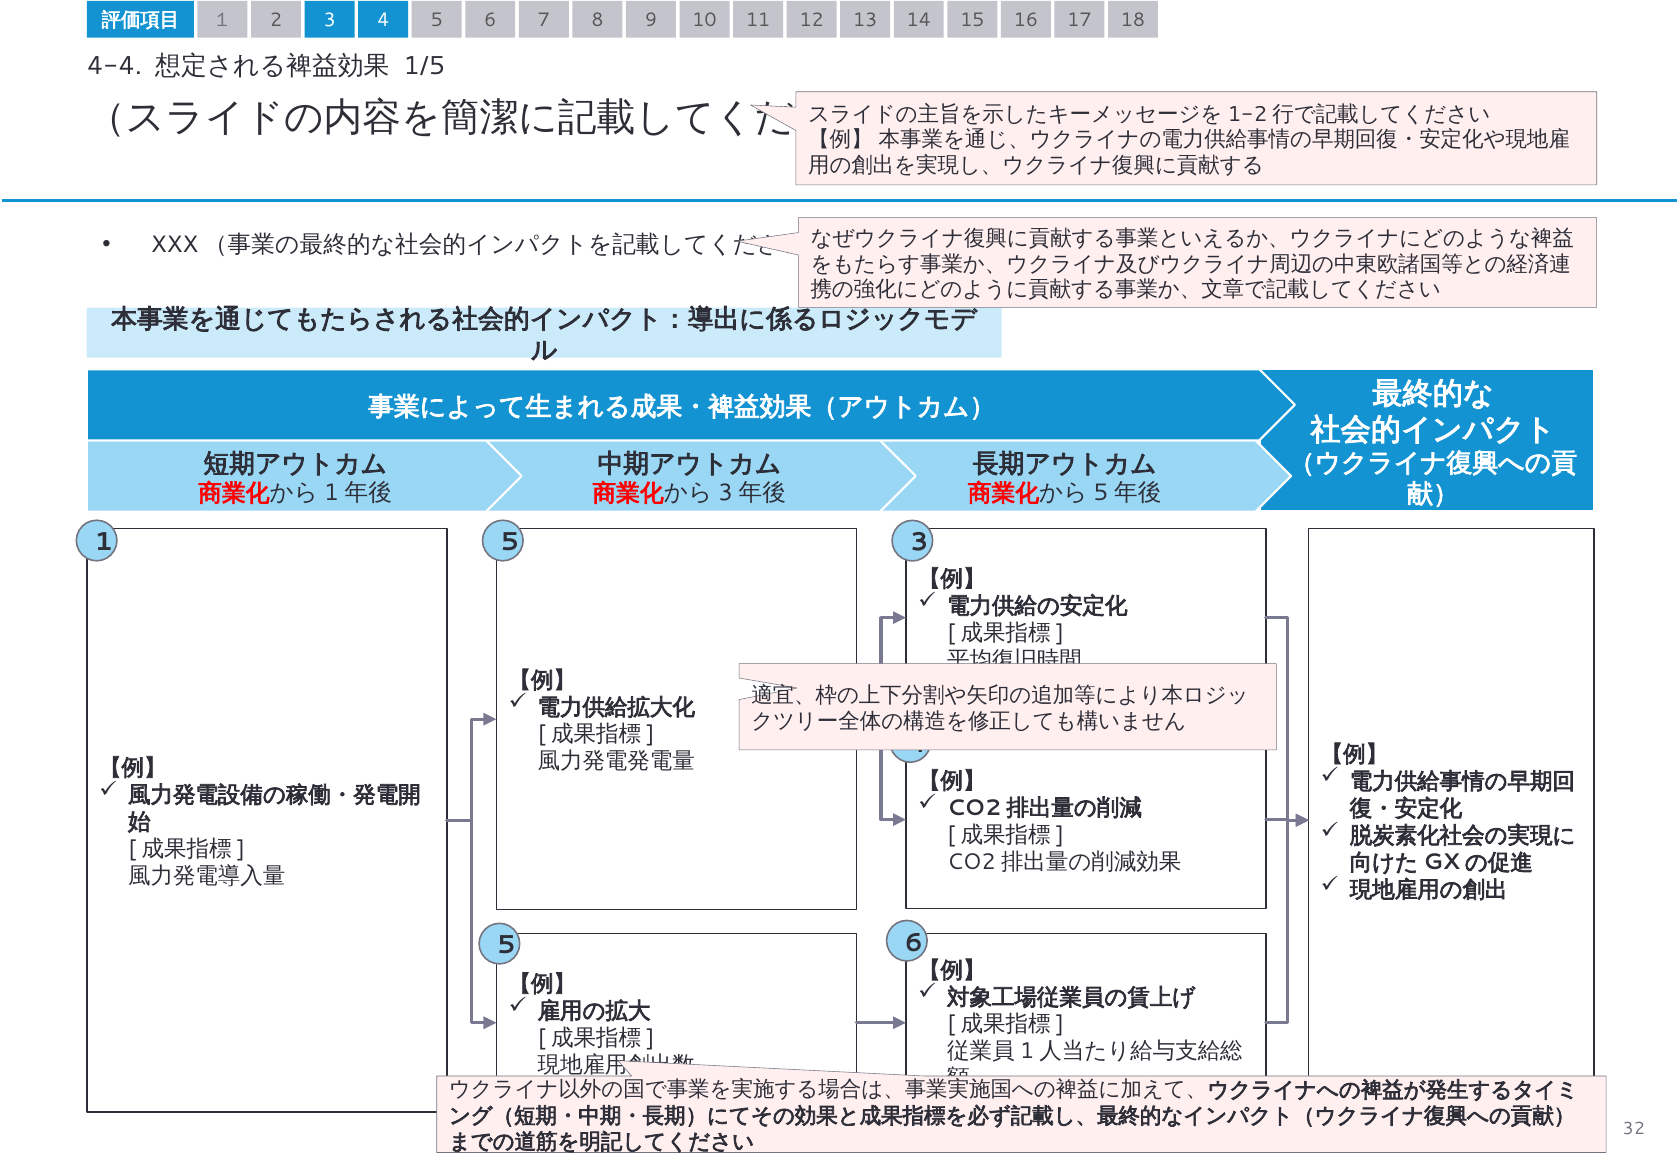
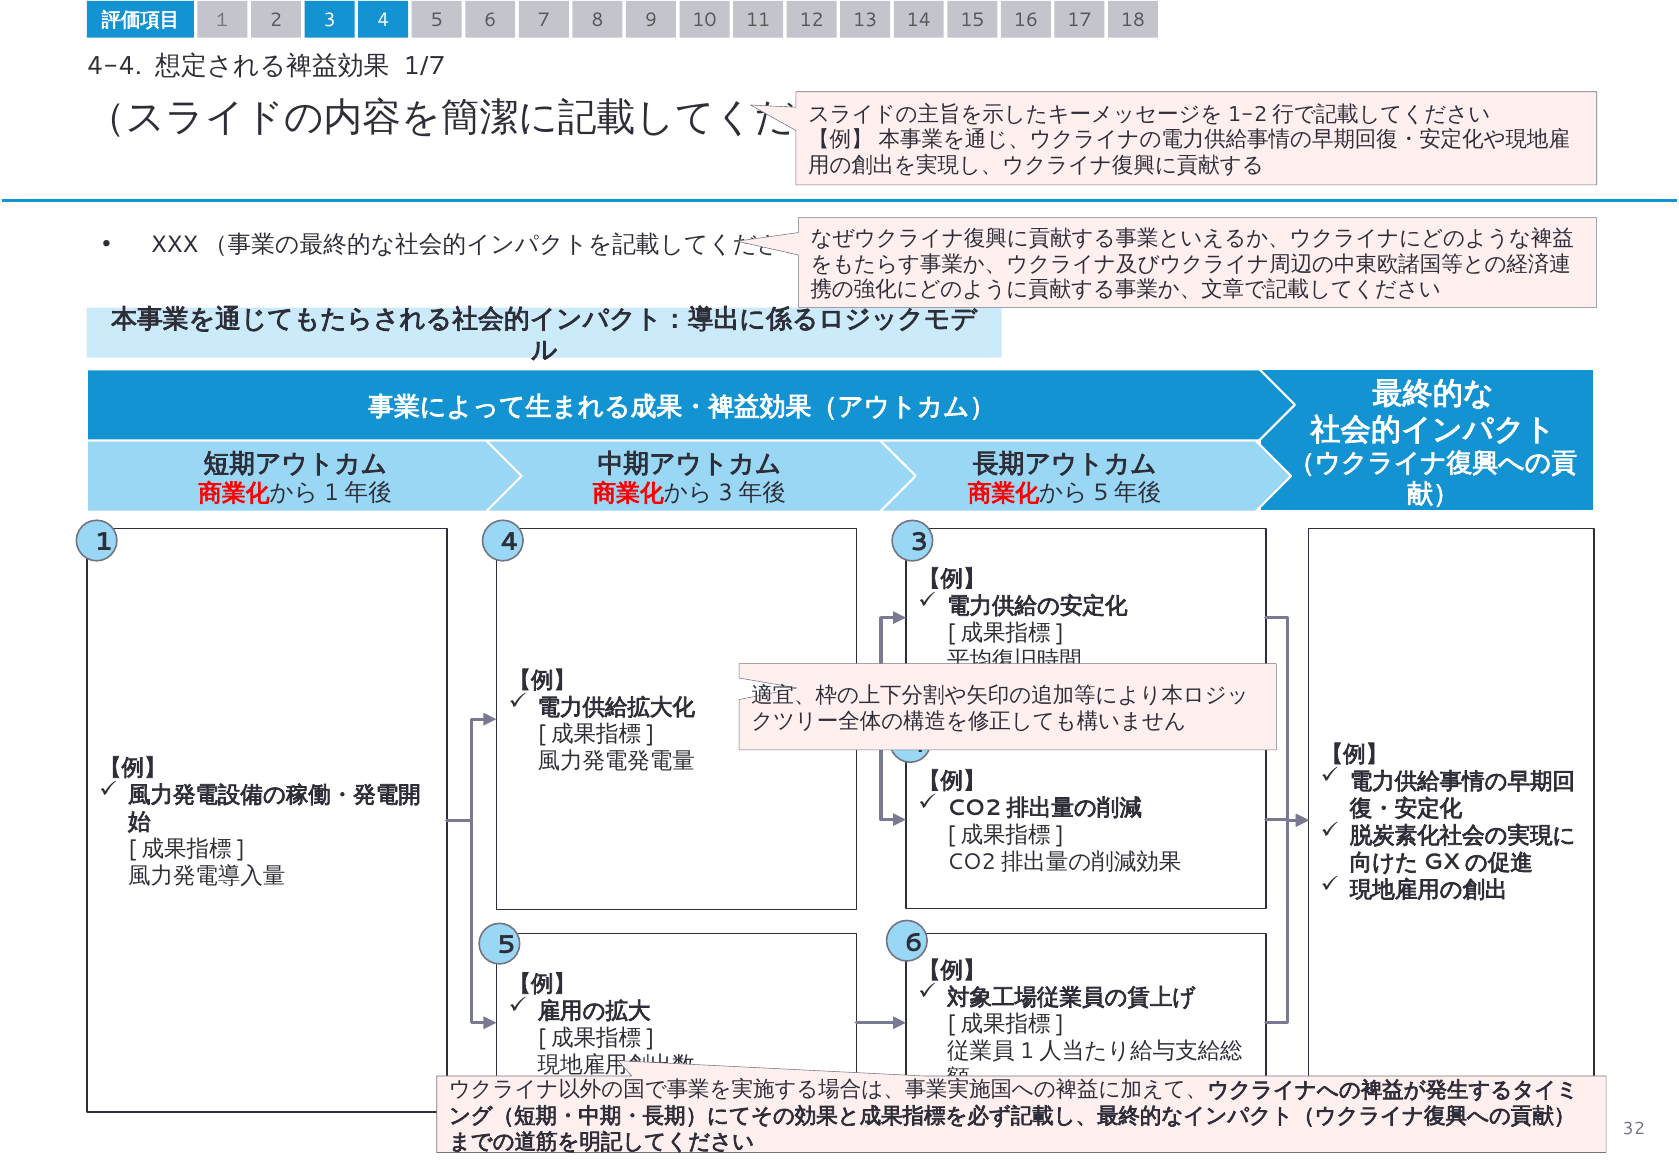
1/5: 1/5 -> 1/7 (424, 66)
1 5: 5 -> 4 (510, 542)
